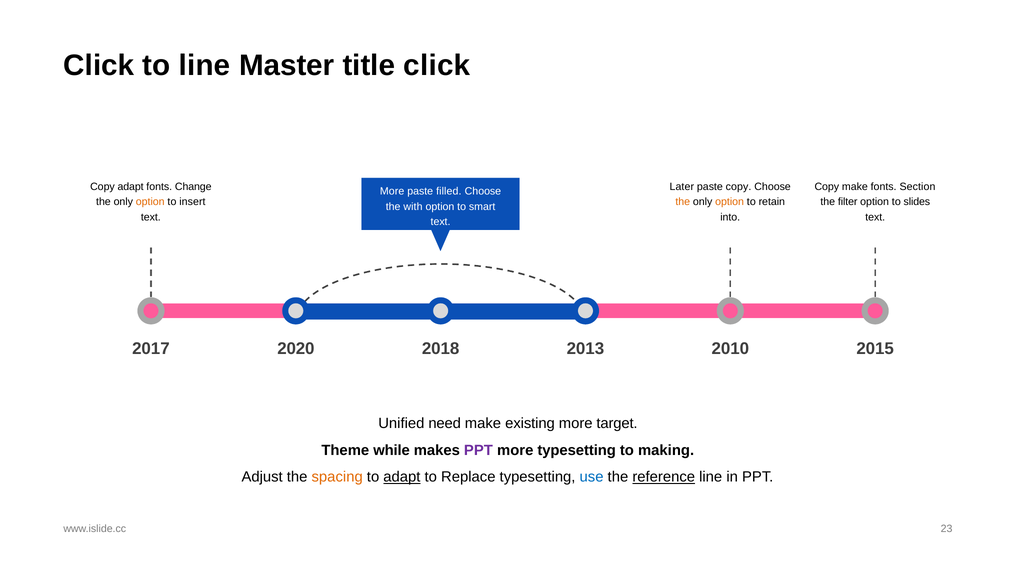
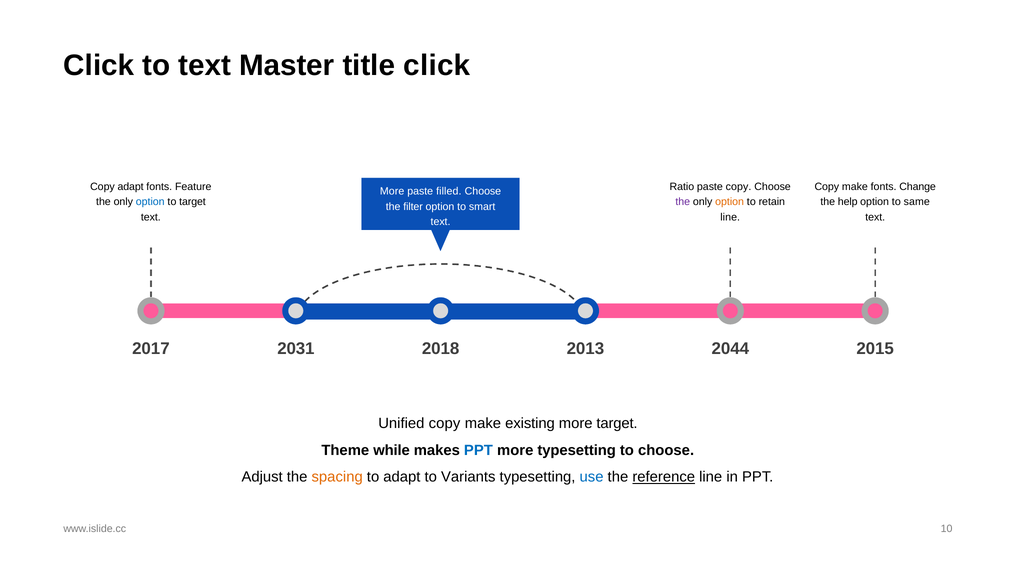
to line: line -> text (205, 66)
Change: Change -> Feature (193, 187)
Later: Later -> Ratio (682, 187)
Section: Section -> Change (918, 187)
option colour: orange -> blue (150, 202)
to insert: insert -> target (193, 202)
the colour: orange -> purple (683, 202)
filter: filter -> help (848, 202)
slides: slides -> same (917, 202)
with: with -> filter (413, 207)
into: into -> line (730, 217)
2020: 2020 -> 2031 (296, 349)
2010: 2010 -> 2044 (730, 349)
Unified need: need -> copy (445, 424)
PPT colour: purple -> blue (478, 451)
to making: making -> choose (666, 451)
adapt underline: present -> none (402, 477)
Replace: Replace -> Variants (468, 477)
23: 23 -> 10 (947, 529)
